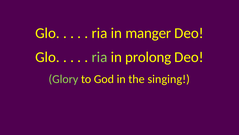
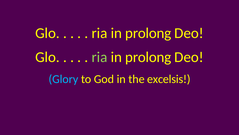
manger: manger -> prolong (148, 33)
Glory colour: light green -> light blue (63, 79)
singing: singing -> excelsis (169, 79)
